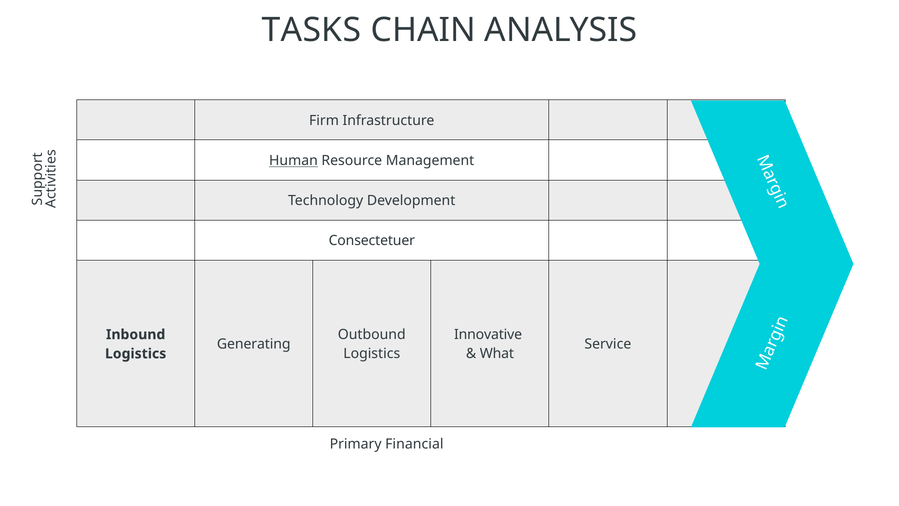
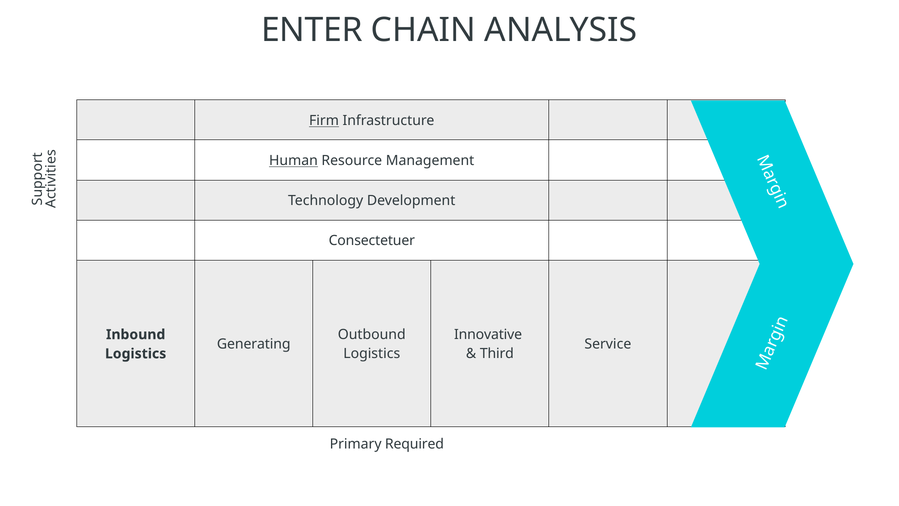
TASKS: TASKS -> ENTER (312, 30)
Firm underline: none -> present (324, 121)
What: What -> Third (497, 353)
Financial: Financial -> Required (414, 444)
